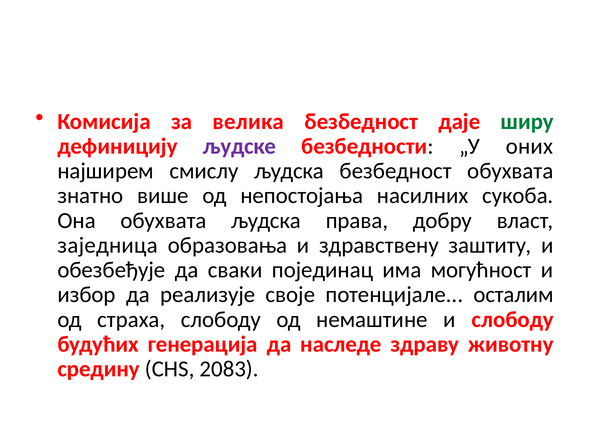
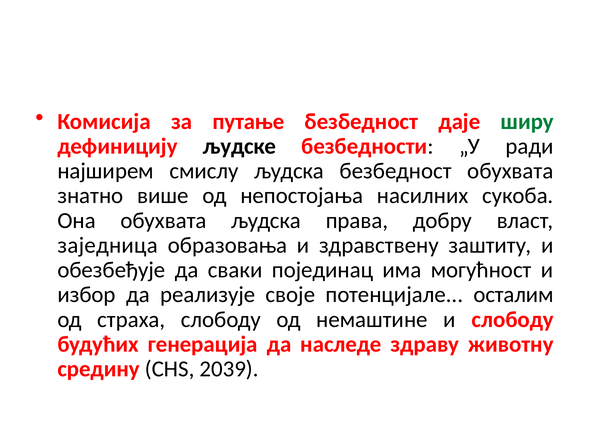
велика: велика -> путање (248, 121)
људске colour: purple -> black (240, 146)
оних: оних -> ради (530, 146)
2083: 2083 -> 2039 (229, 369)
